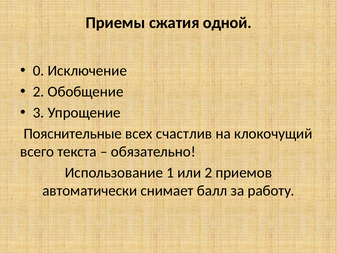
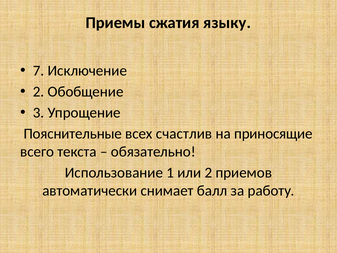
одной: одной -> языку (227, 23)
0: 0 -> 7 (39, 71)
клокочущий: клокочущий -> приносящие (273, 134)
